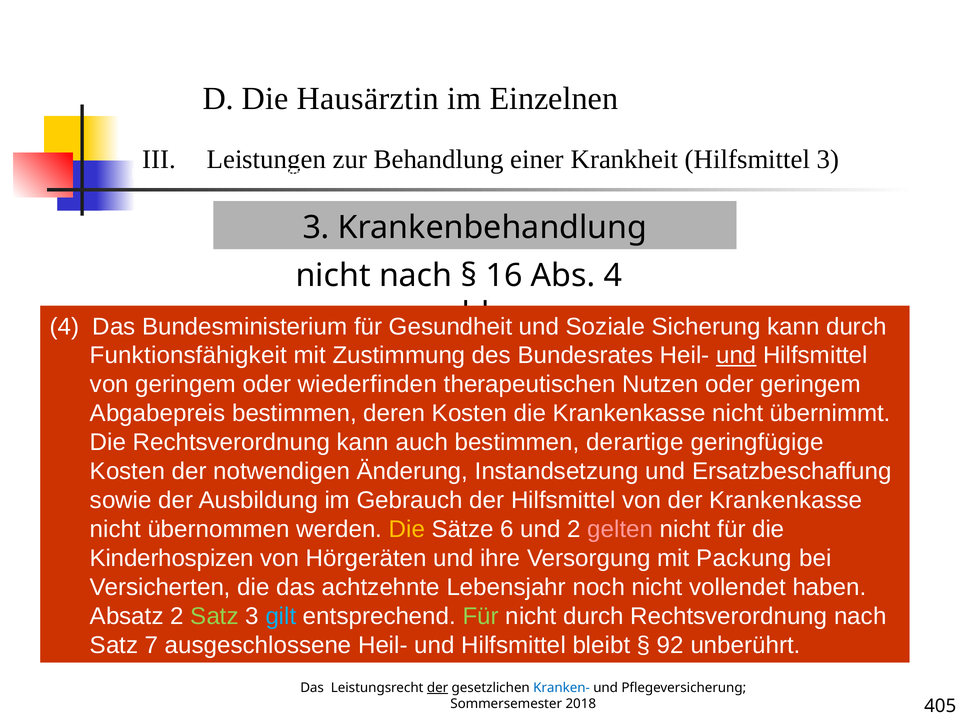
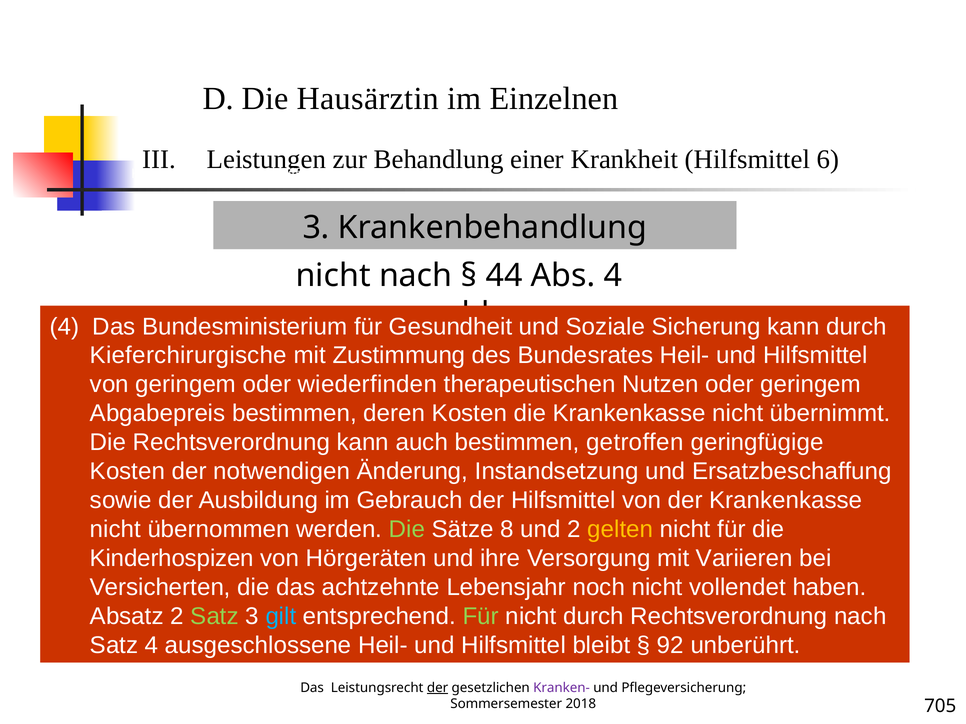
Hilfsmittel 3: 3 -> 6 (828, 160)
16: 16 -> 44 (504, 276)
Funktionsfähigkeit: Funktionsfähigkeit -> Kieferchirurgische (188, 356)
und underline: present -> none (736, 356)
derartige: derartige -> getroffen (635, 443)
Die colour: yellow -> light green (407, 530)
6: 6 -> 8 (507, 530)
gelten colour: pink -> yellow (620, 530)
Packung: Packung -> Variieren (744, 559)
Satz 7: 7 -> 4 (152, 646)
Kranken- colour: blue -> purple (562, 688)
405: 405 -> 705 (940, 707)
